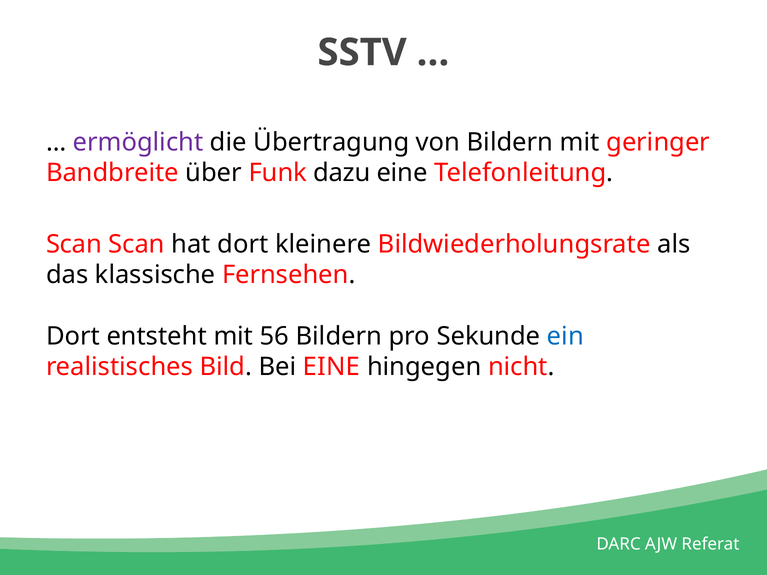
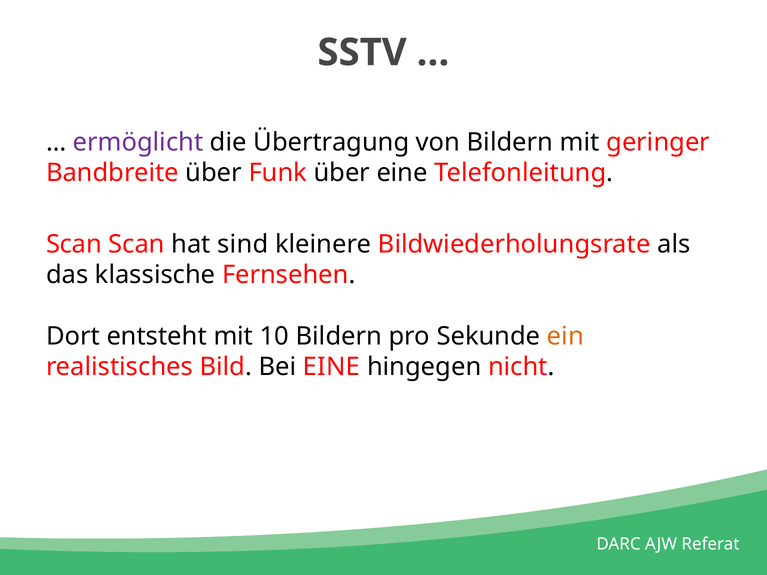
Funk dazu: dazu -> über (342, 173)
hat dort: dort -> sind (243, 244)
56: 56 -> 10 (274, 337)
ein colour: blue -> orange (565, 337)
